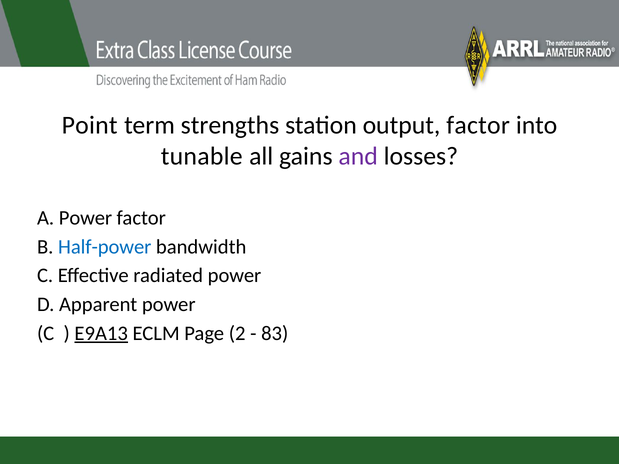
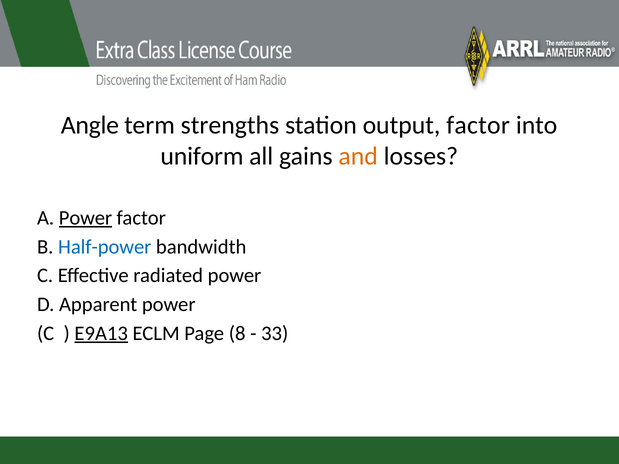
Point: Point -> Angle (90, 126)
tunable: tunable -> uniform (202, 157)
and colour: purple -> orange (358, 157)
Power underline: none -> present (85, 218)
2: 2 -> 8 (237, 334)
83: 83 -> 33 (275, 334)
